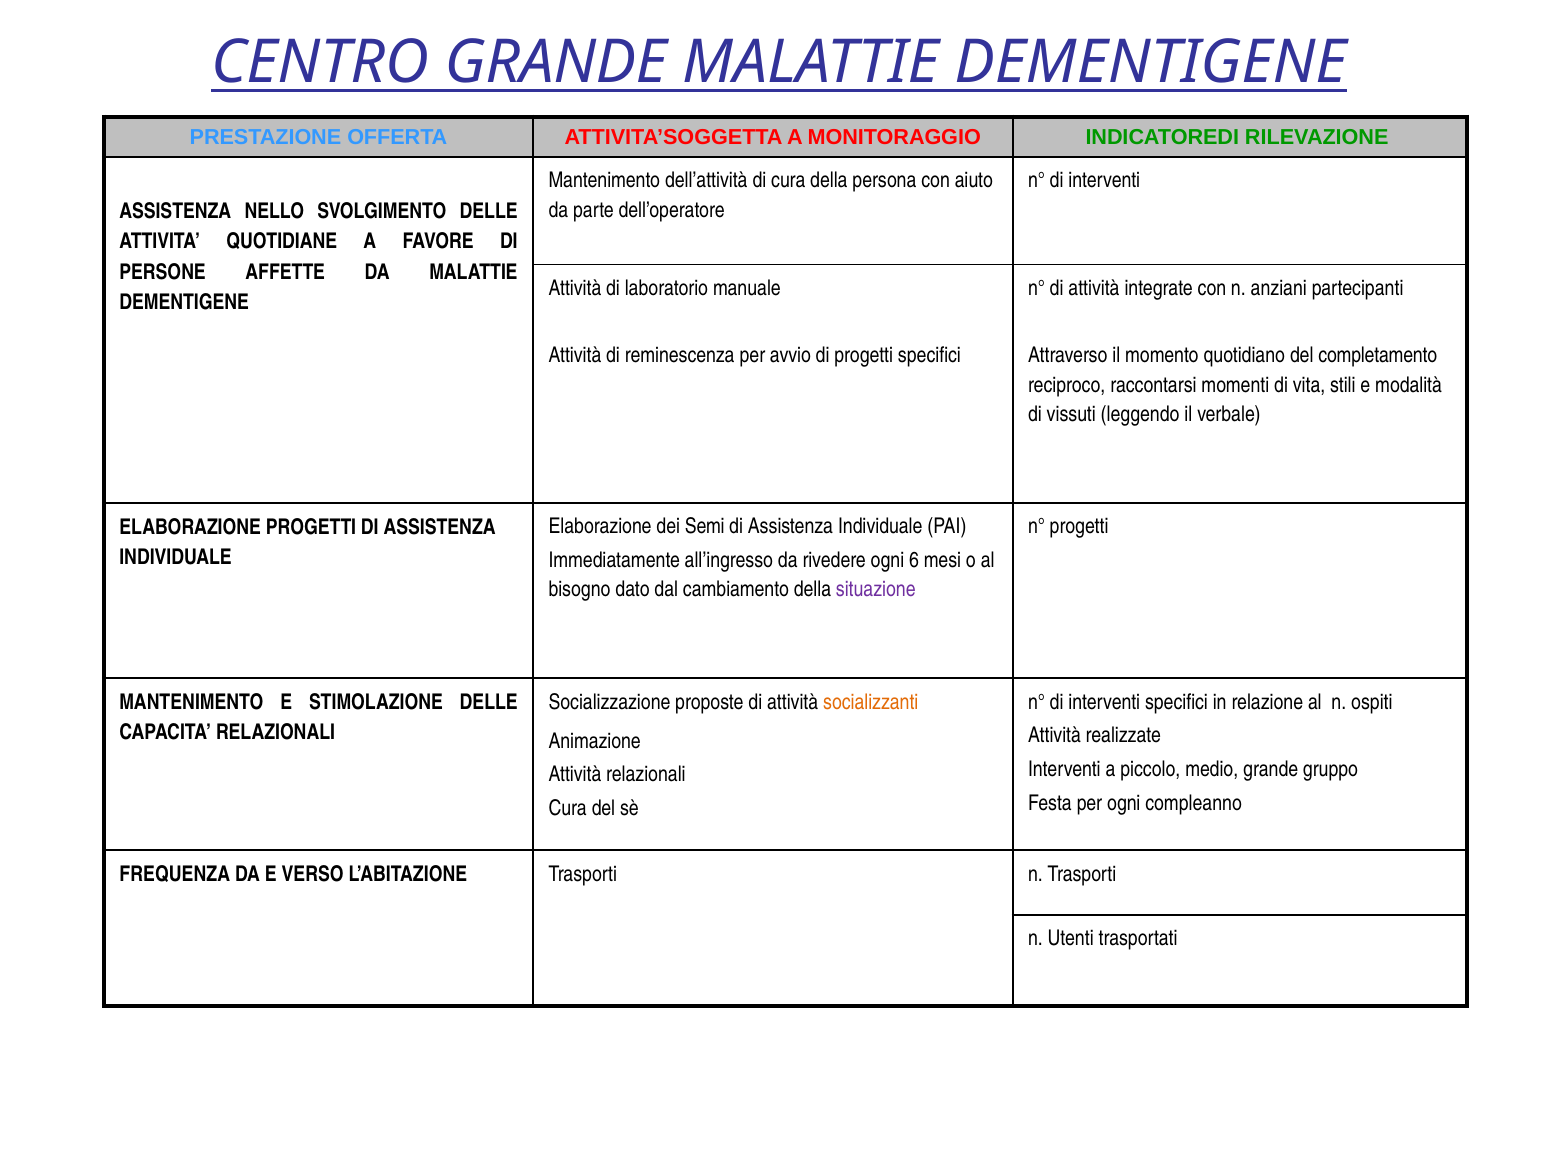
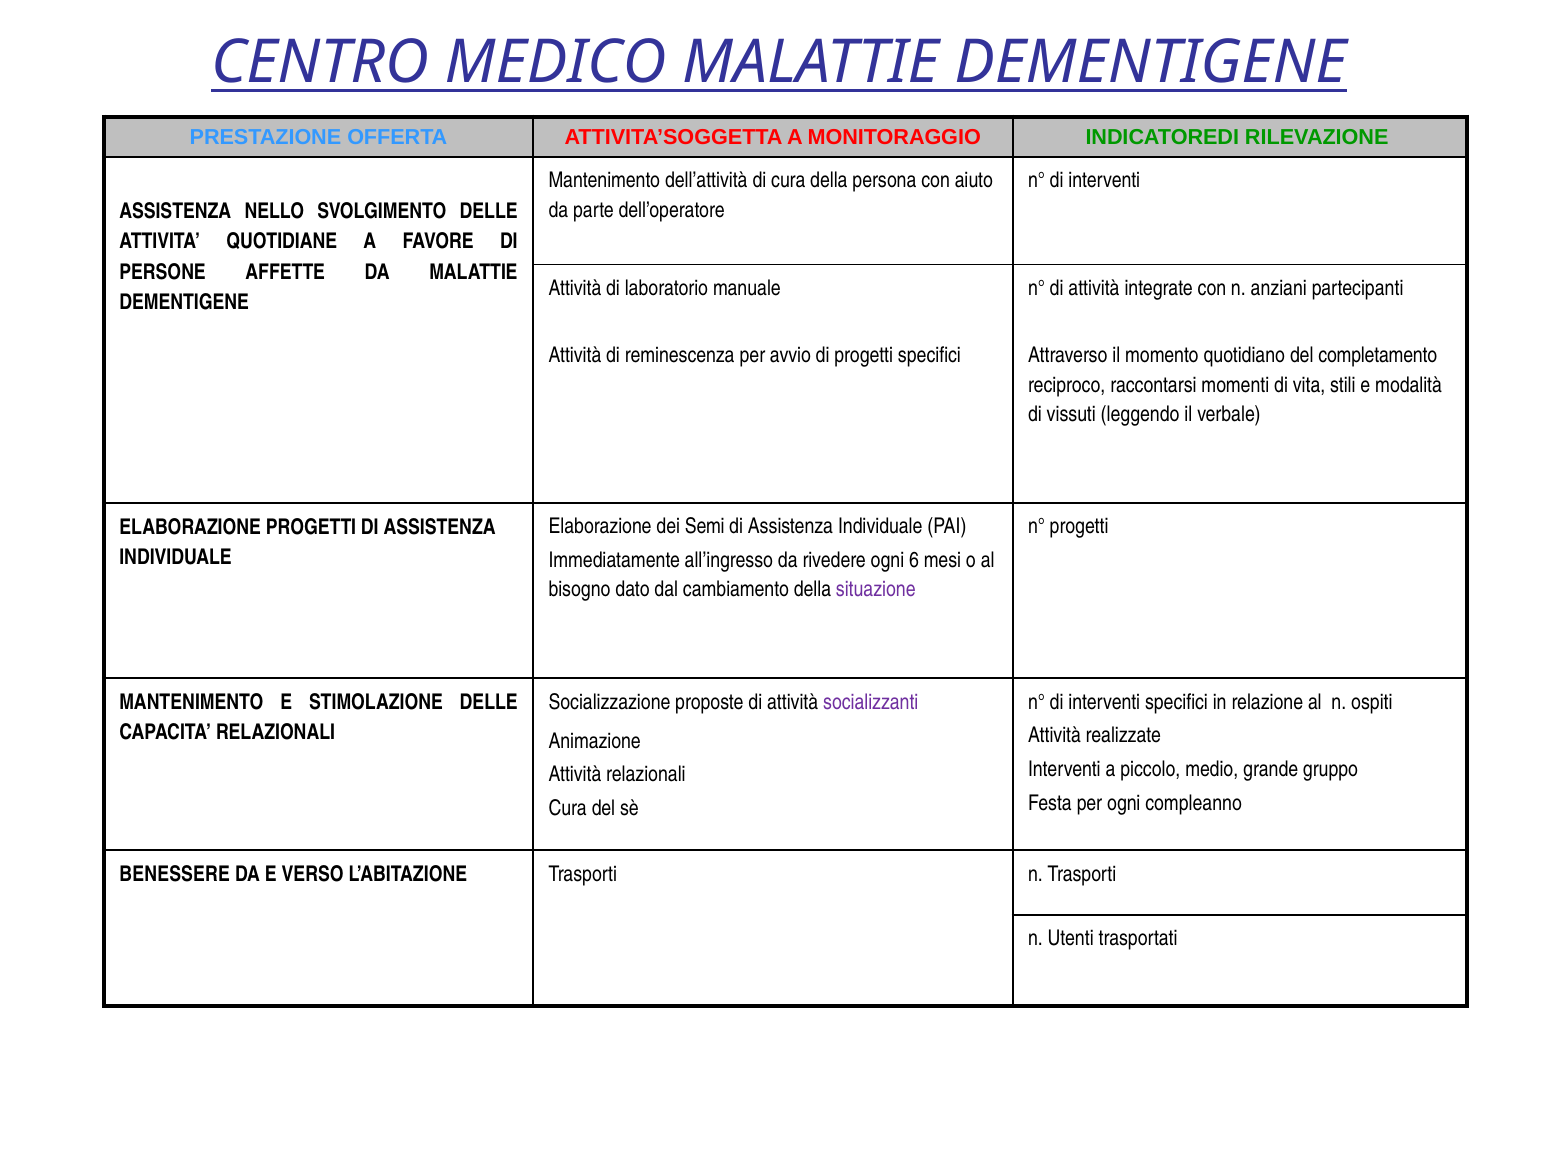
CENTRO GRANDE: GRANDE -> MEDICO (555, 63)
socializzanti colour: orange -> purple (871, 702)
FREQUENZA: FREQUENZA -> BENESSERE (175, 875)
